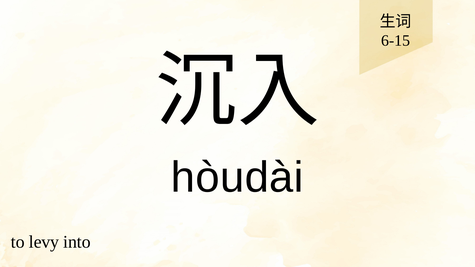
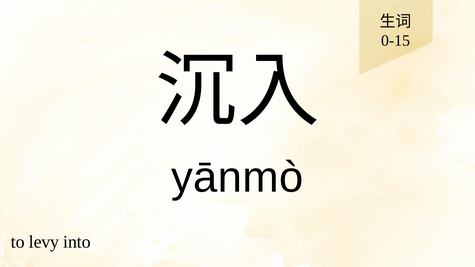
6-15: 6-15 -> 0-15 (396, 41)
hòudài: hòudài -> yānmò (237, 178)
